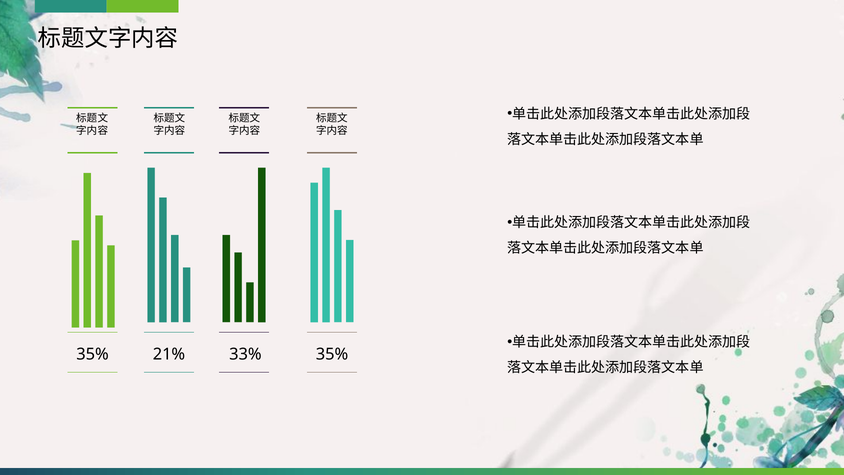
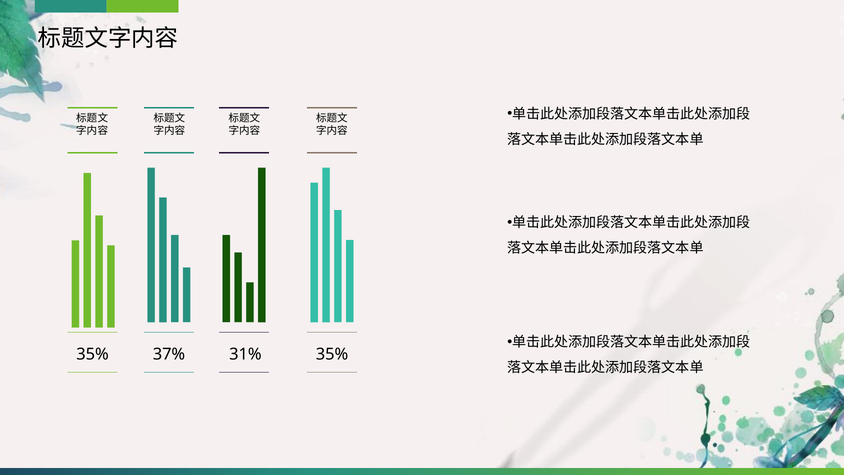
21%: 21% -> 37% (169, 354)
33%: 33% -> 31% (245, 354)
